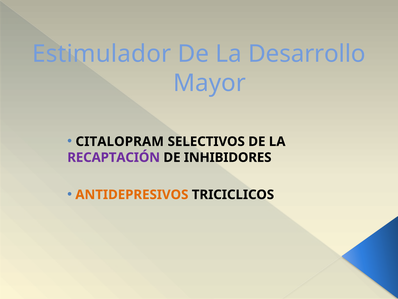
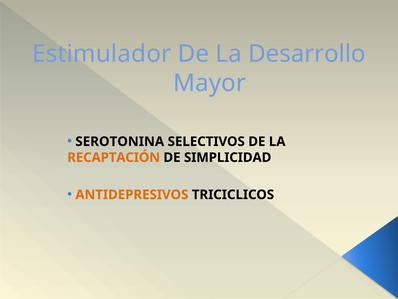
CITALOPRAM: CITALOPRAM -> SEROTONINA (120, 141)
RECAPTACIÓN colour: purple -> orange (114, 157)
INHIBIDORES: INHIBIDORES -> SIMPLICIDAD (228, 157)
